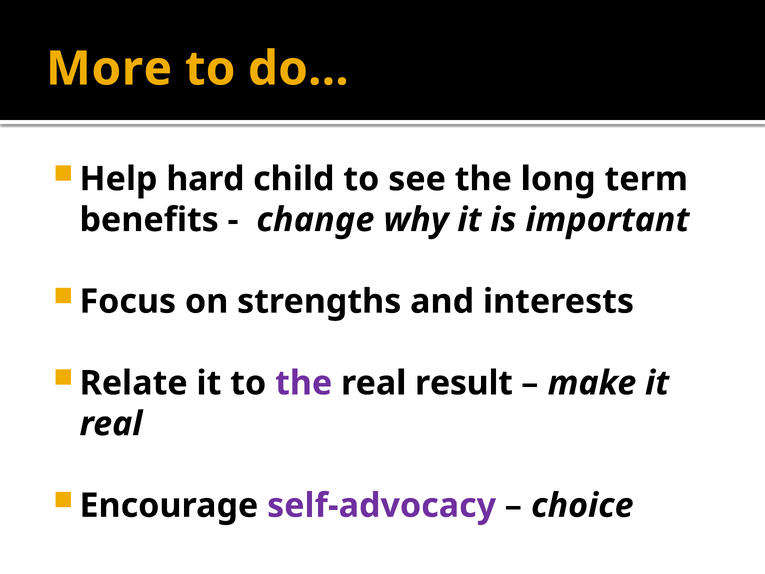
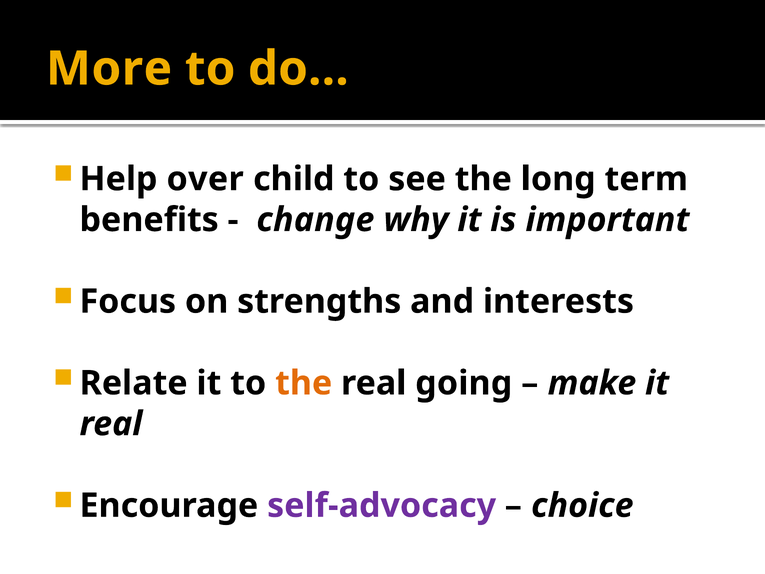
hard: hard -> over (205, 179)
the colour: purple -> orange (304, 383)
result: result -> going (464, 383)
